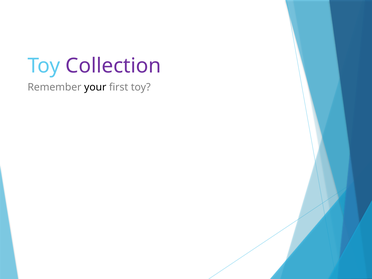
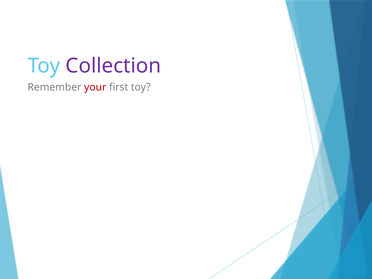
your colour: black -> red (95, 87)
